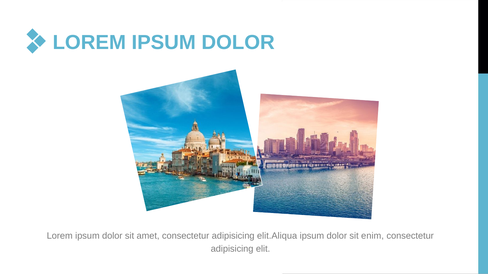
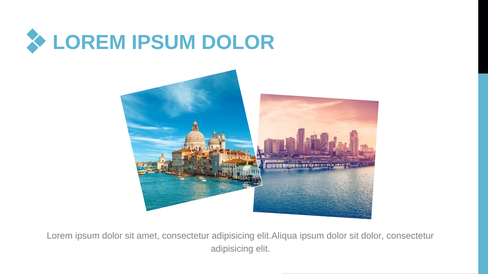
sit enim: enim -> dolor (373, 236)
